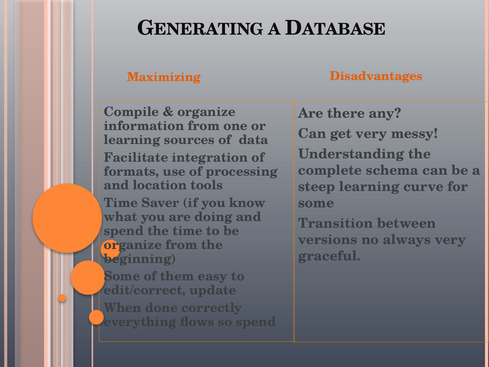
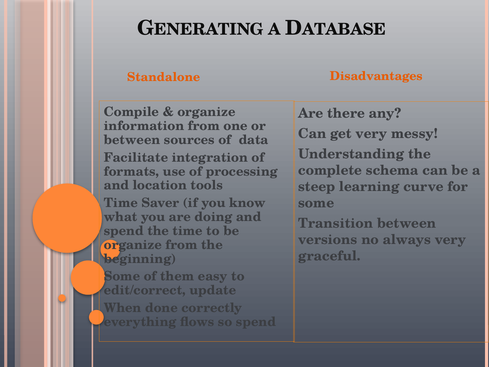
Maximizing: Maximizing -> Standalone (164, 77)
learning: learning -> between (132, 140)
